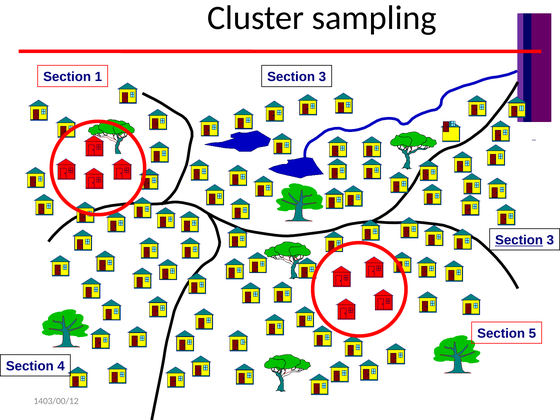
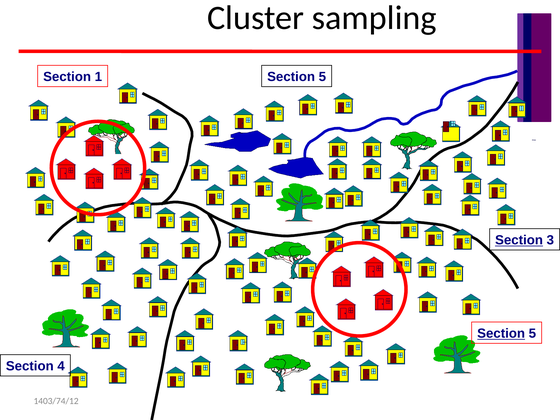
3: 3 -> 5 (322, 77)
Section underline: none -> present (501, 334)
1403/00/12: 1403/00/12 -> 1403/74/12 (56, 401)
